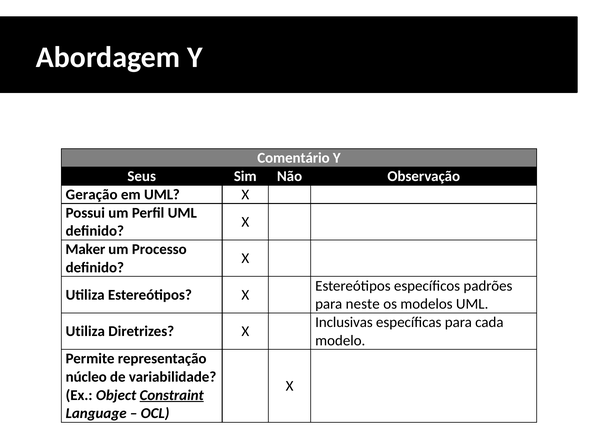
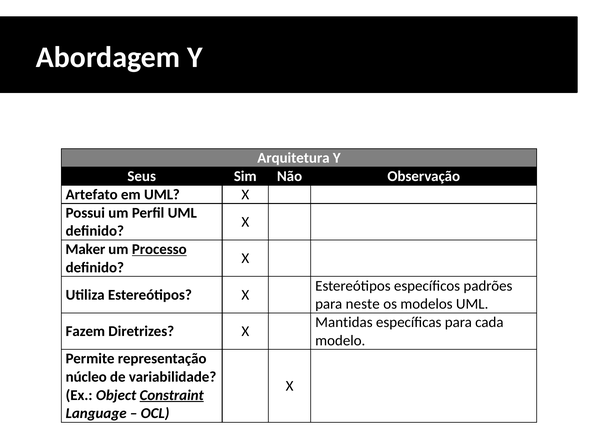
Comentário: Comentário -> Arquitetura (293, 158)
Geração: Geração -> Artefato (92, 195)
Processo underline: none -> present (159, 250)
Inclusivas: Inclusivas -> Mantidas (344, 323)
Utiliza: Utiliza -> Fazem (85, 332)
